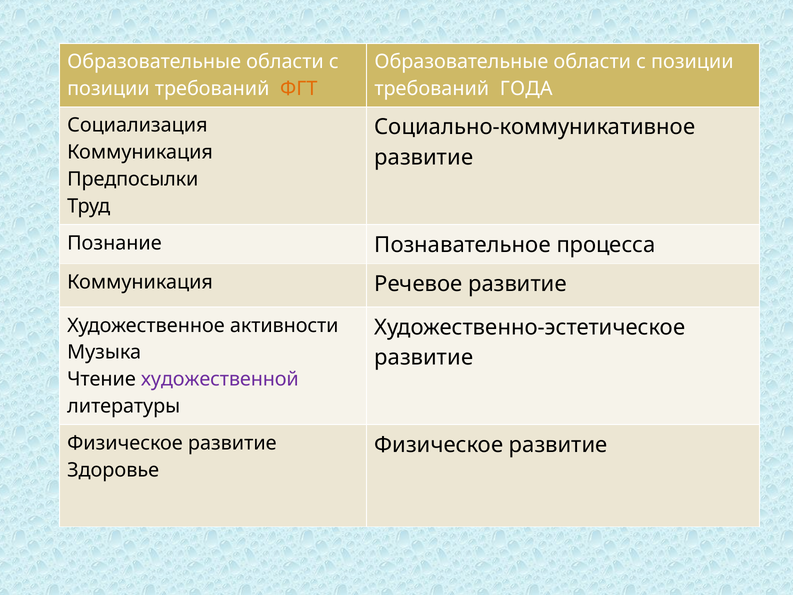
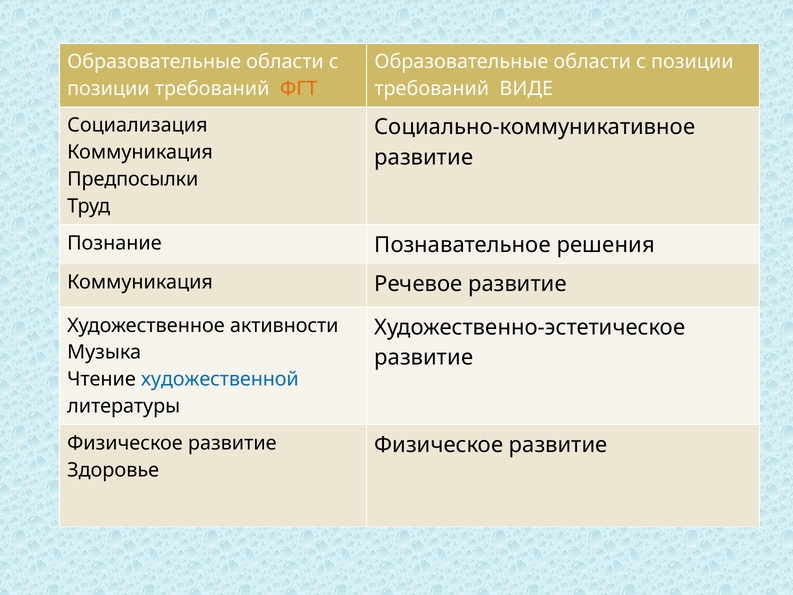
ГОДА: ГОДА -> ВИДЕ (526, 89)
процесса: процесса -> решения (606, 245)
художественной colour: purple -> blue (220, 379)
